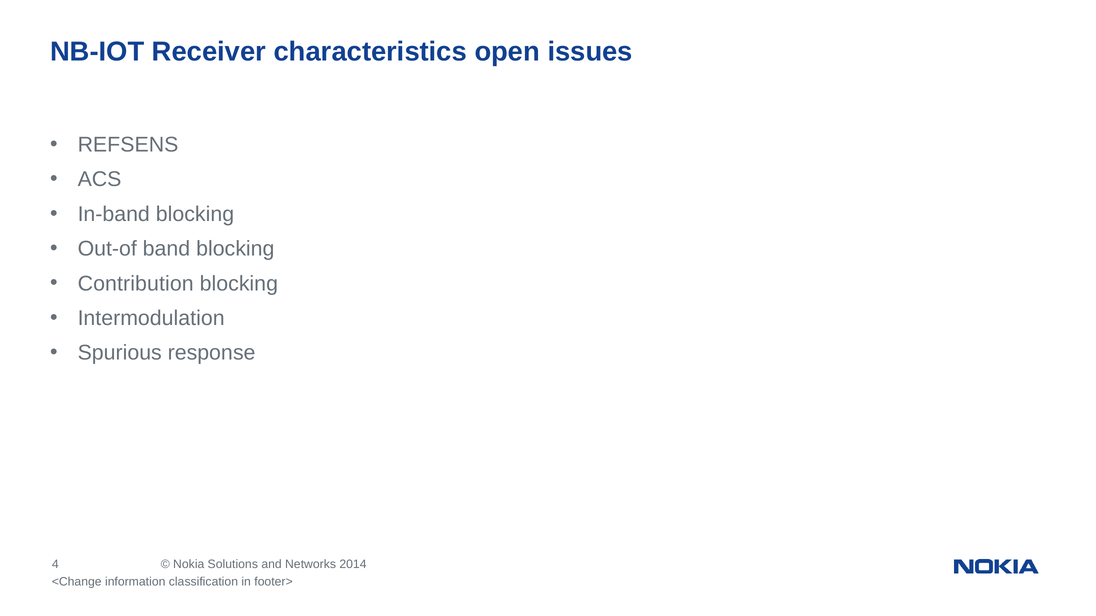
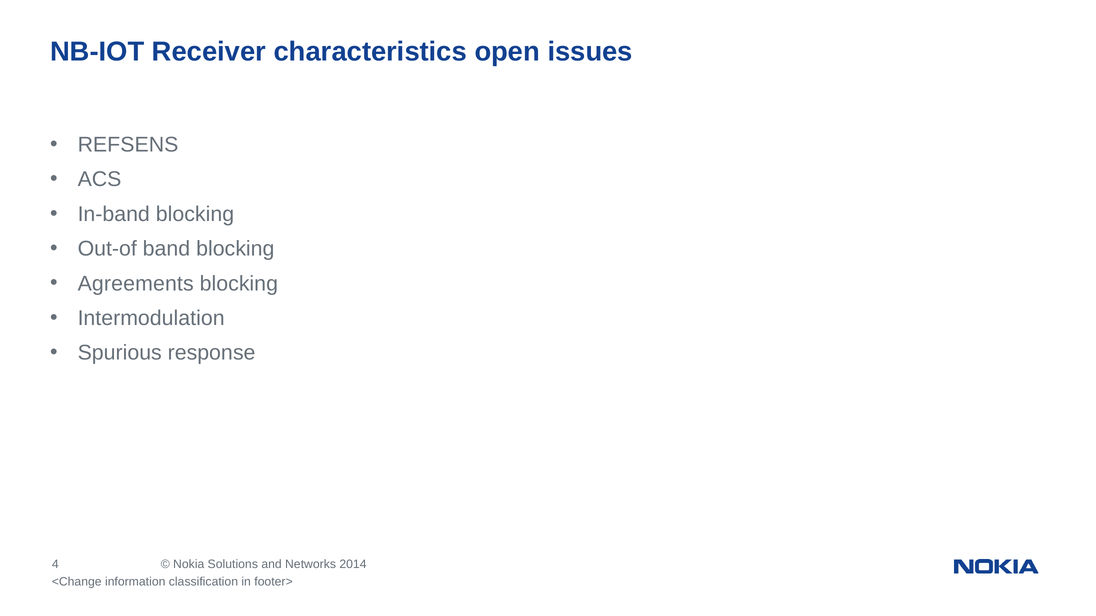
Contribution: Contribution -> Agreements (136, 284)
